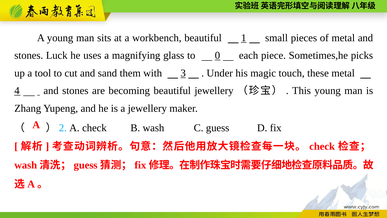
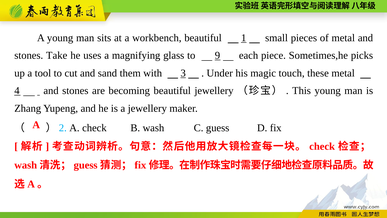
Luck: Luck -> Take (57, 55)
0: 0 -> 9 (217, 55)
